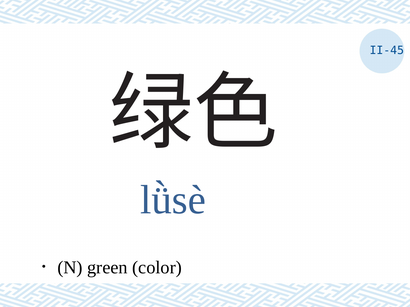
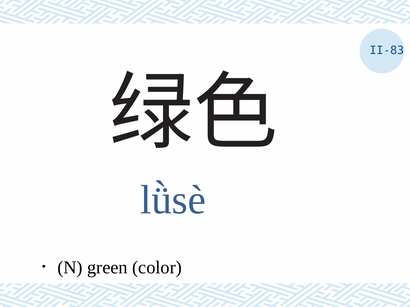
II-45: II-45 -> II-83 (387, 51)
